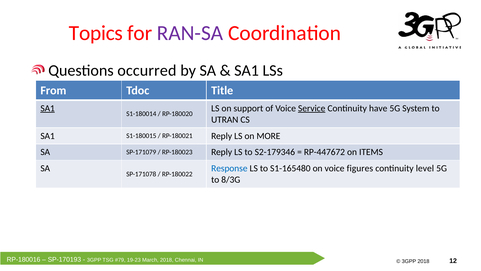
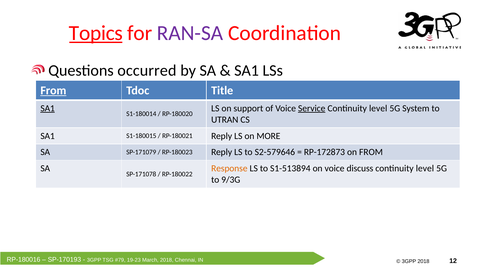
Topics underline: none -> present (96, 33)
From underline: none -> present (53, 90)
have: have -> level (378, 108)
S2-179346: S2-179346 -> S2-579646 (275, 152)
RP-447672: RP-447672 -> RP-172873 (324, 152)
on ITEMS: ITEMS -> FROM (371, 152)
Response colour: blue -> orange (229, 168)
S1-165480: S1-165480 -> S1-513894 (290, 168)
figures: figures -> discuss (360, 168)
8/3G: 8/3G -> 9/3G (231, 180)
